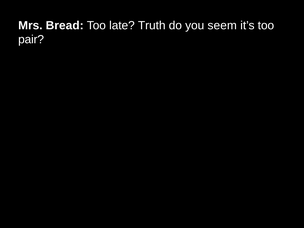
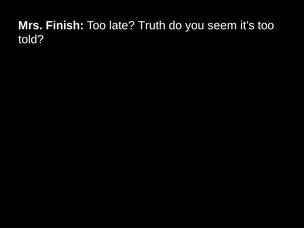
Bread: Bread -> Finish (65, 25)
pair: pair -> told (31, 40)
